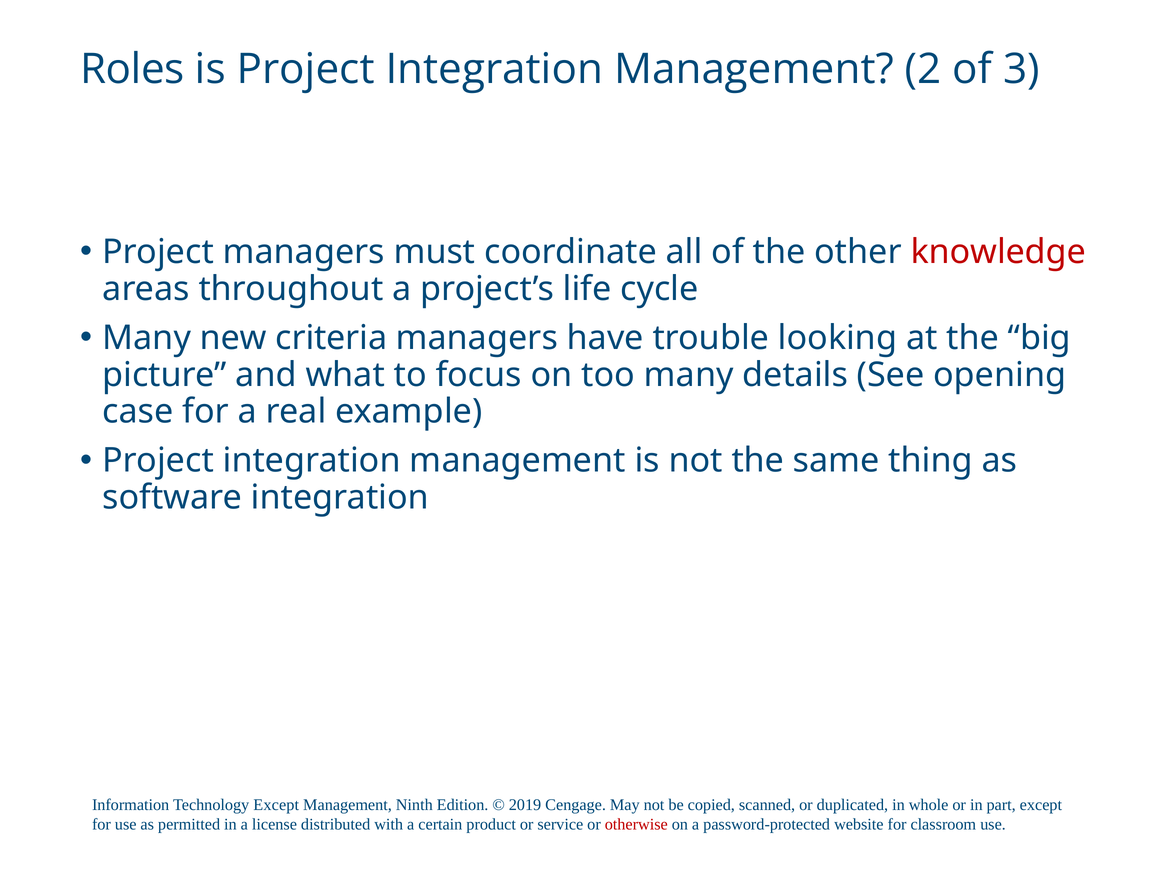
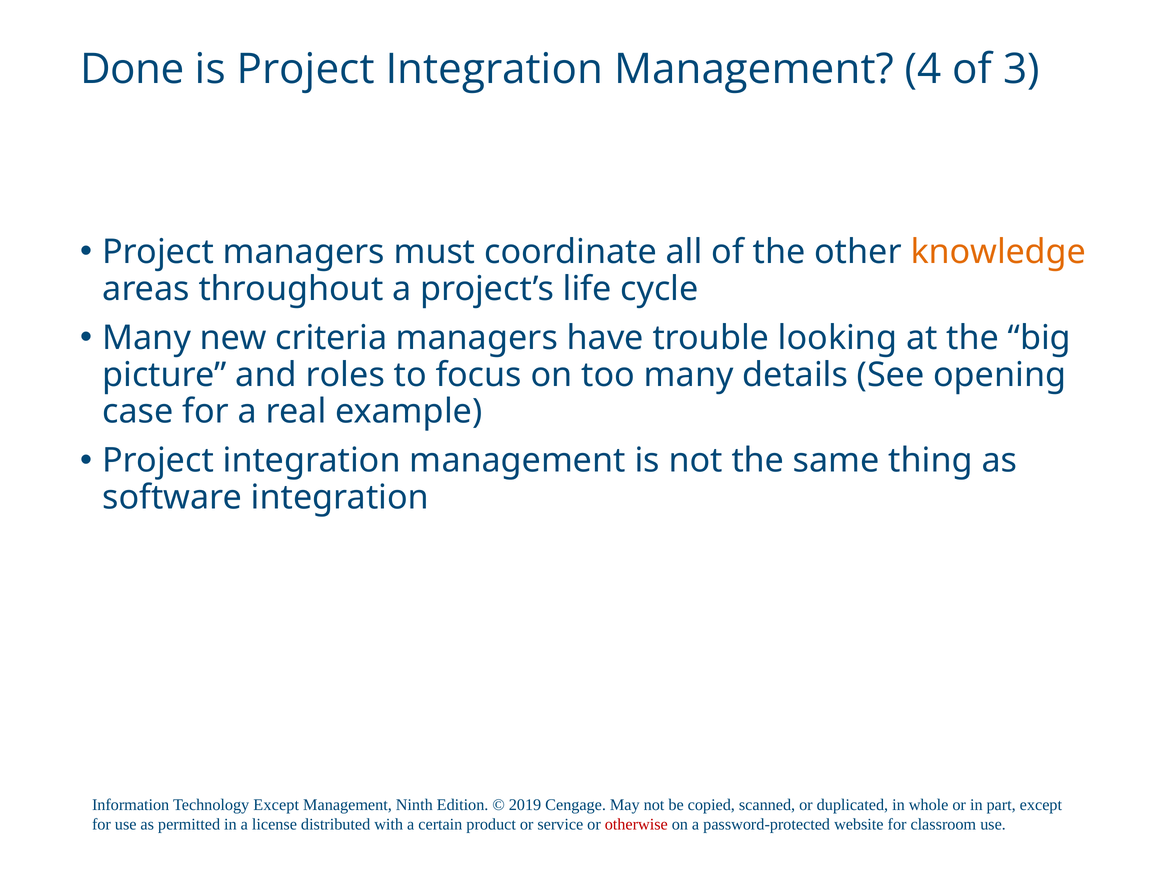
Roles: Roles -> Done (132, 69)
2: 2 -> 4 (923, 69)
knowledge colour: red -> orange (998, 252)
what: what -> roles (345, 375)
